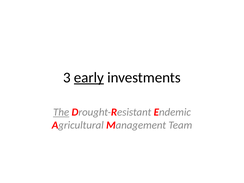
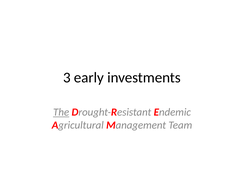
early underline: present -> none (89, 78)
